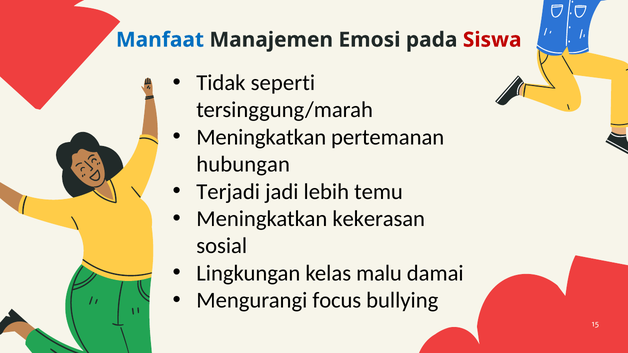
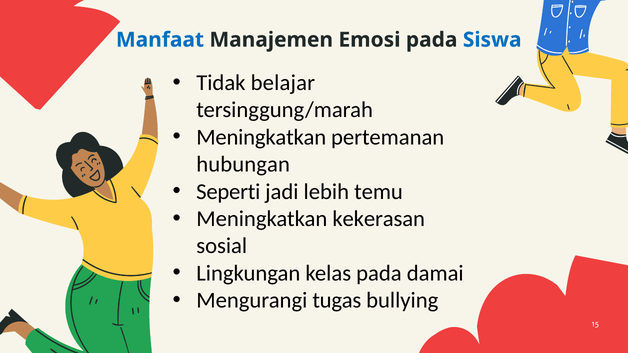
Siswa colour: red -> blue (492, 40)
seperti: seperti -> belajar (283, 83)
Terjadi: Terjadi -> Seperti (228, 192)
kelas malu: malu -> pada (379, 273)
focus: focus -> tugas (337, 301)
